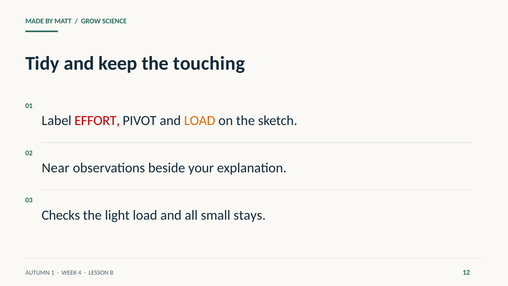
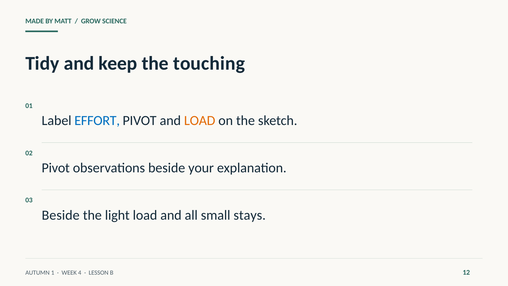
EFFORT colour: red -> blue (97, 121)
Near: Near -> Pivot (56, 168)
Checks: Checks -> Beside (61, 215)
